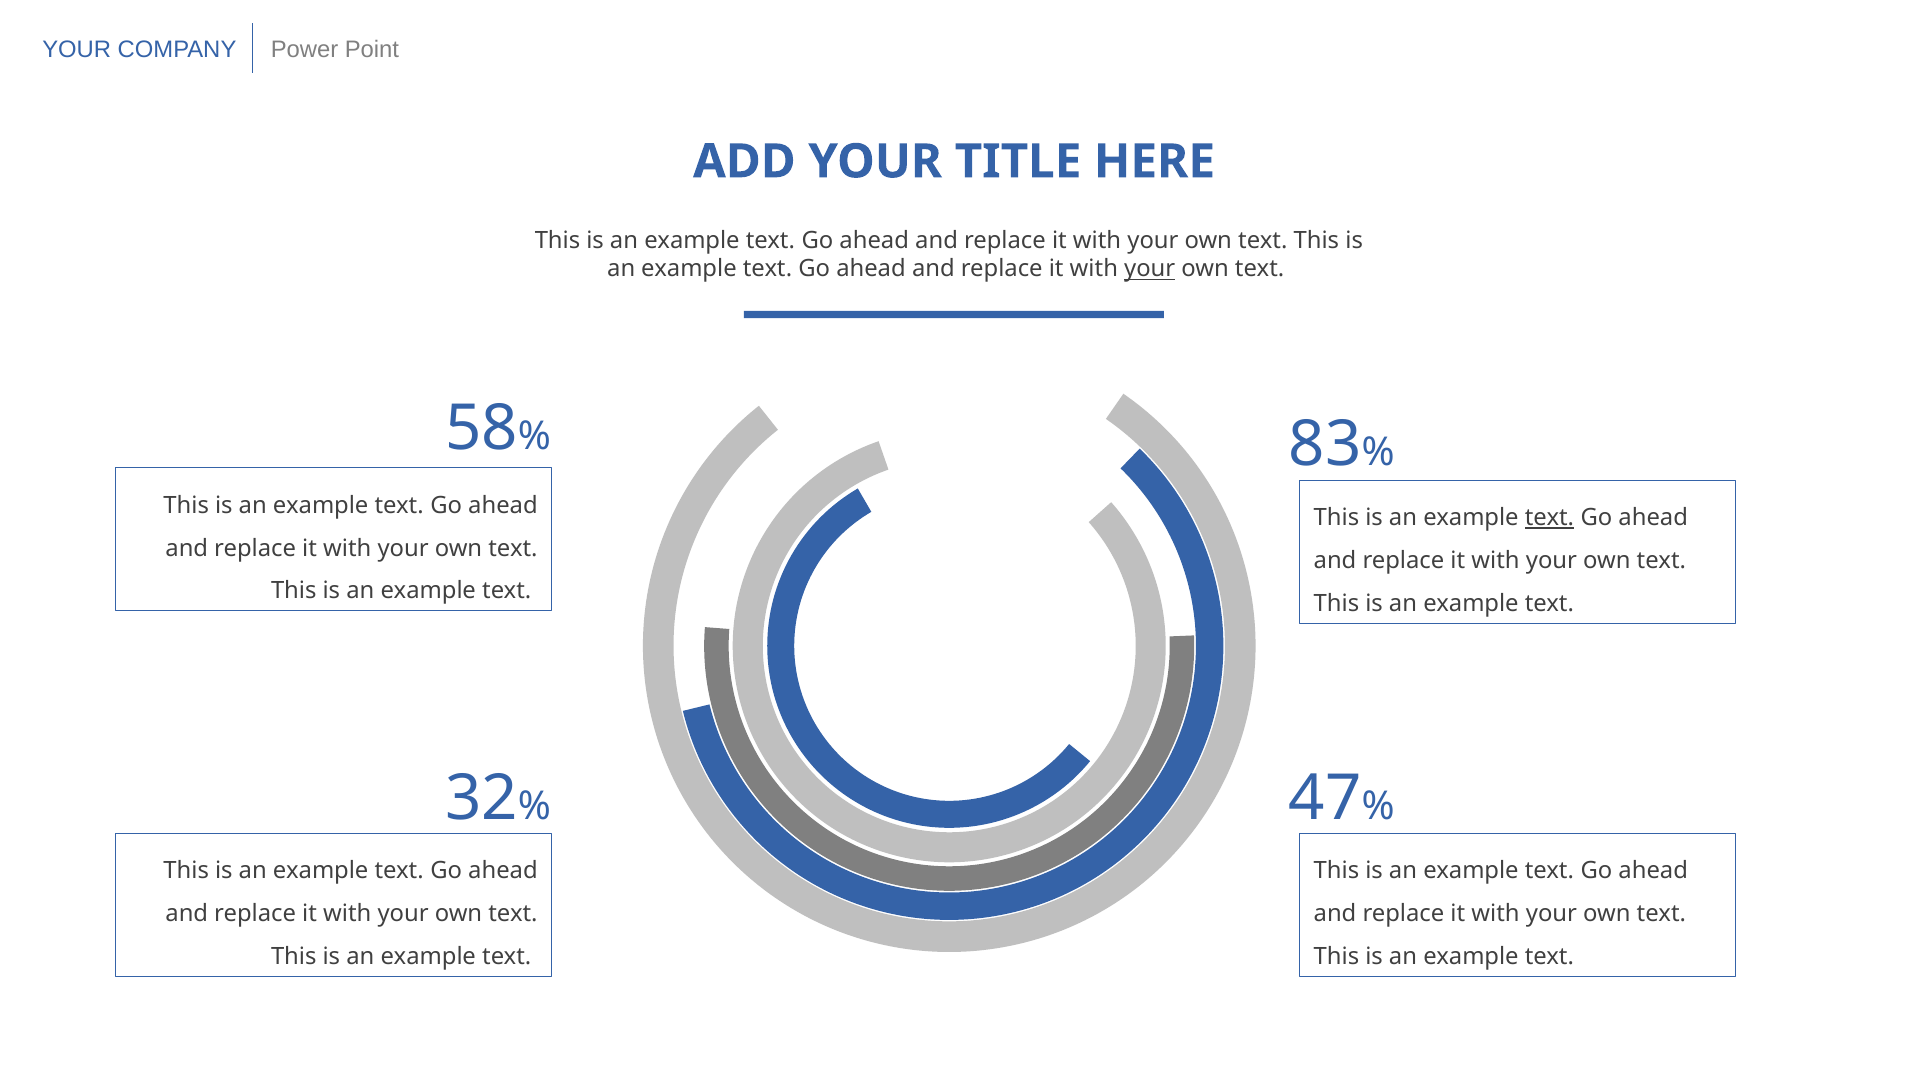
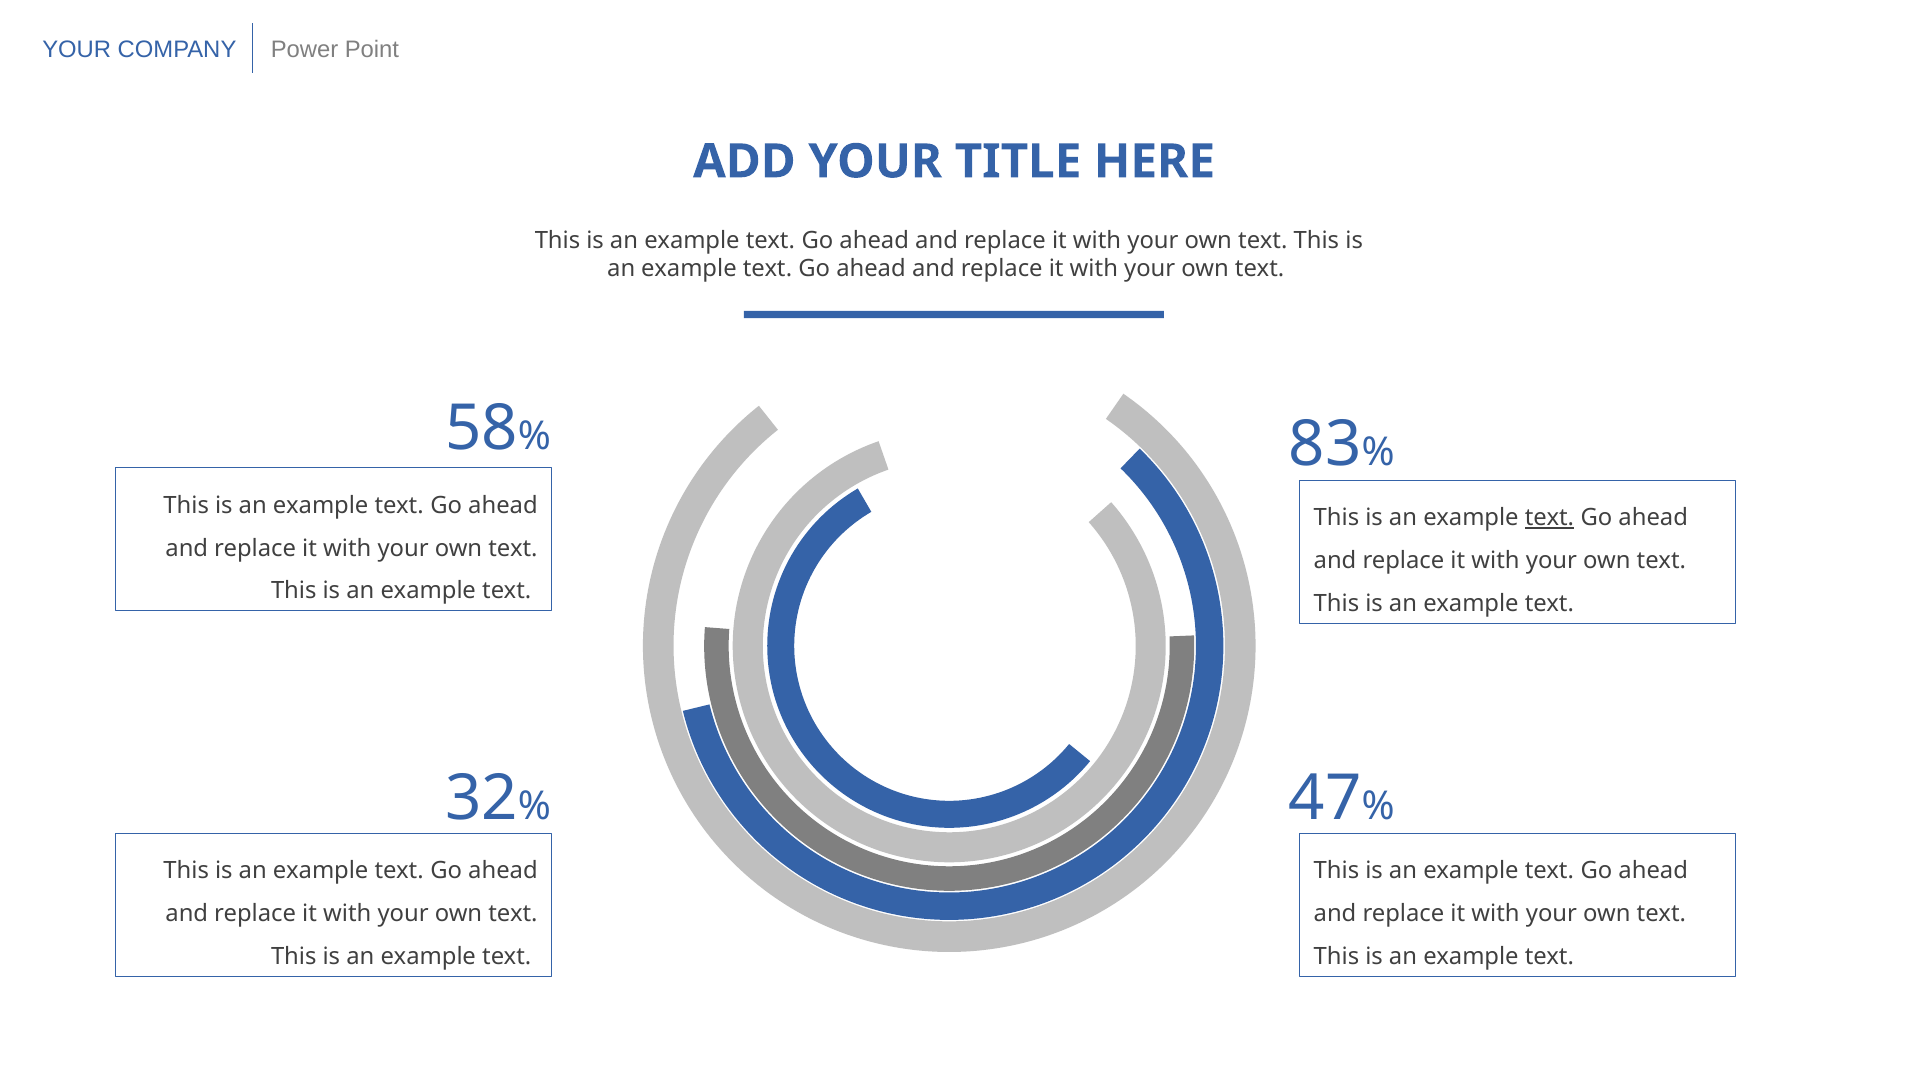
your underline: present -> none (1150, 269)
